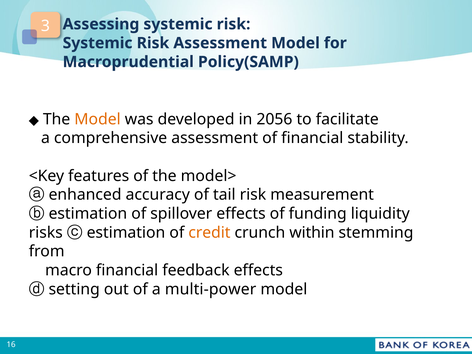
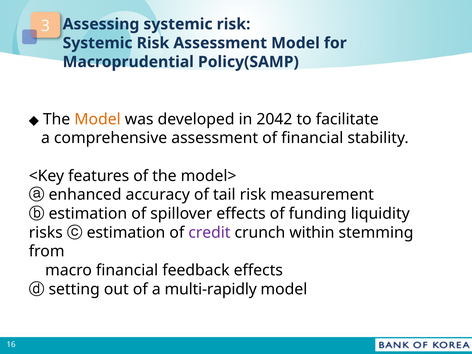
2056: 2056 -> 2042 (274, 119)
credit colour: orange -> purple (209, 233)
multi-power: multi-power -> multi-rapidly (211, 289)
